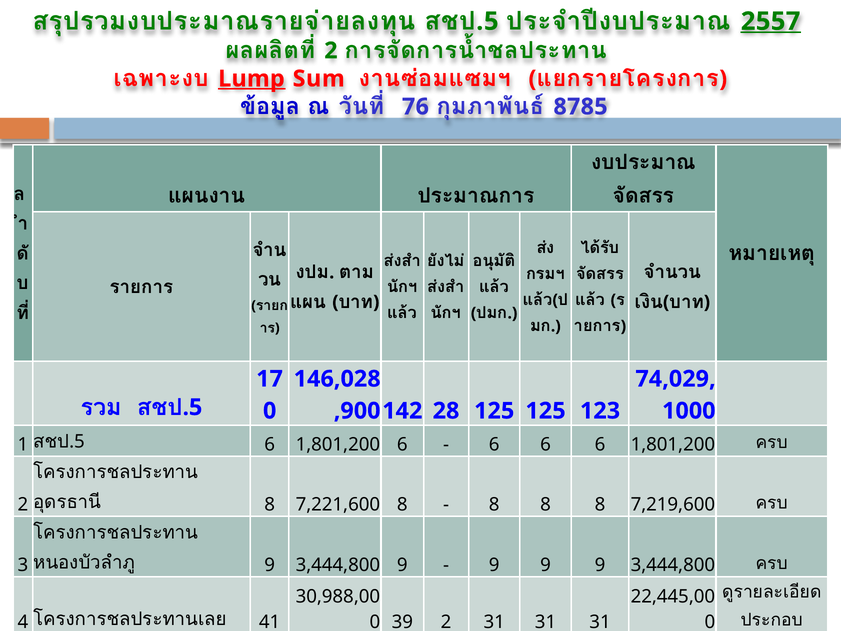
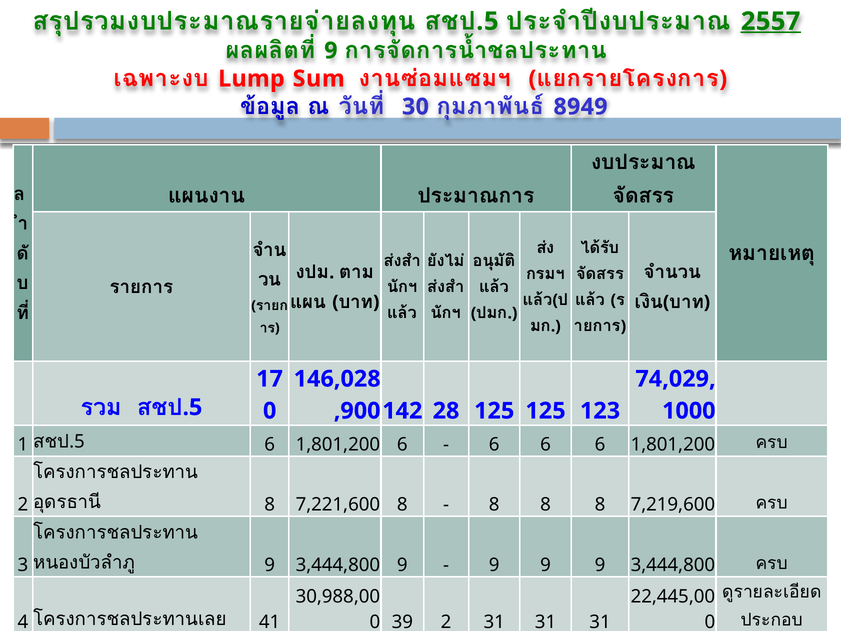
2: 2 -> 9 (331, 51)
Lump underline: present -> none (251, 79)
76: 76 -> 30 (415, 107)
8785: 8785 -> 8949 (580, 107)
